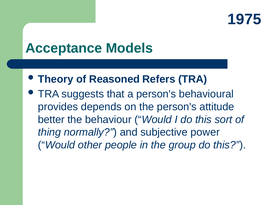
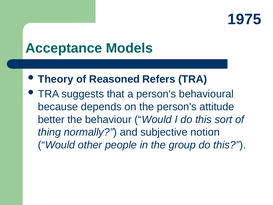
provides: provides -> because (58, 107)
power: power -> notion (205, 132)
